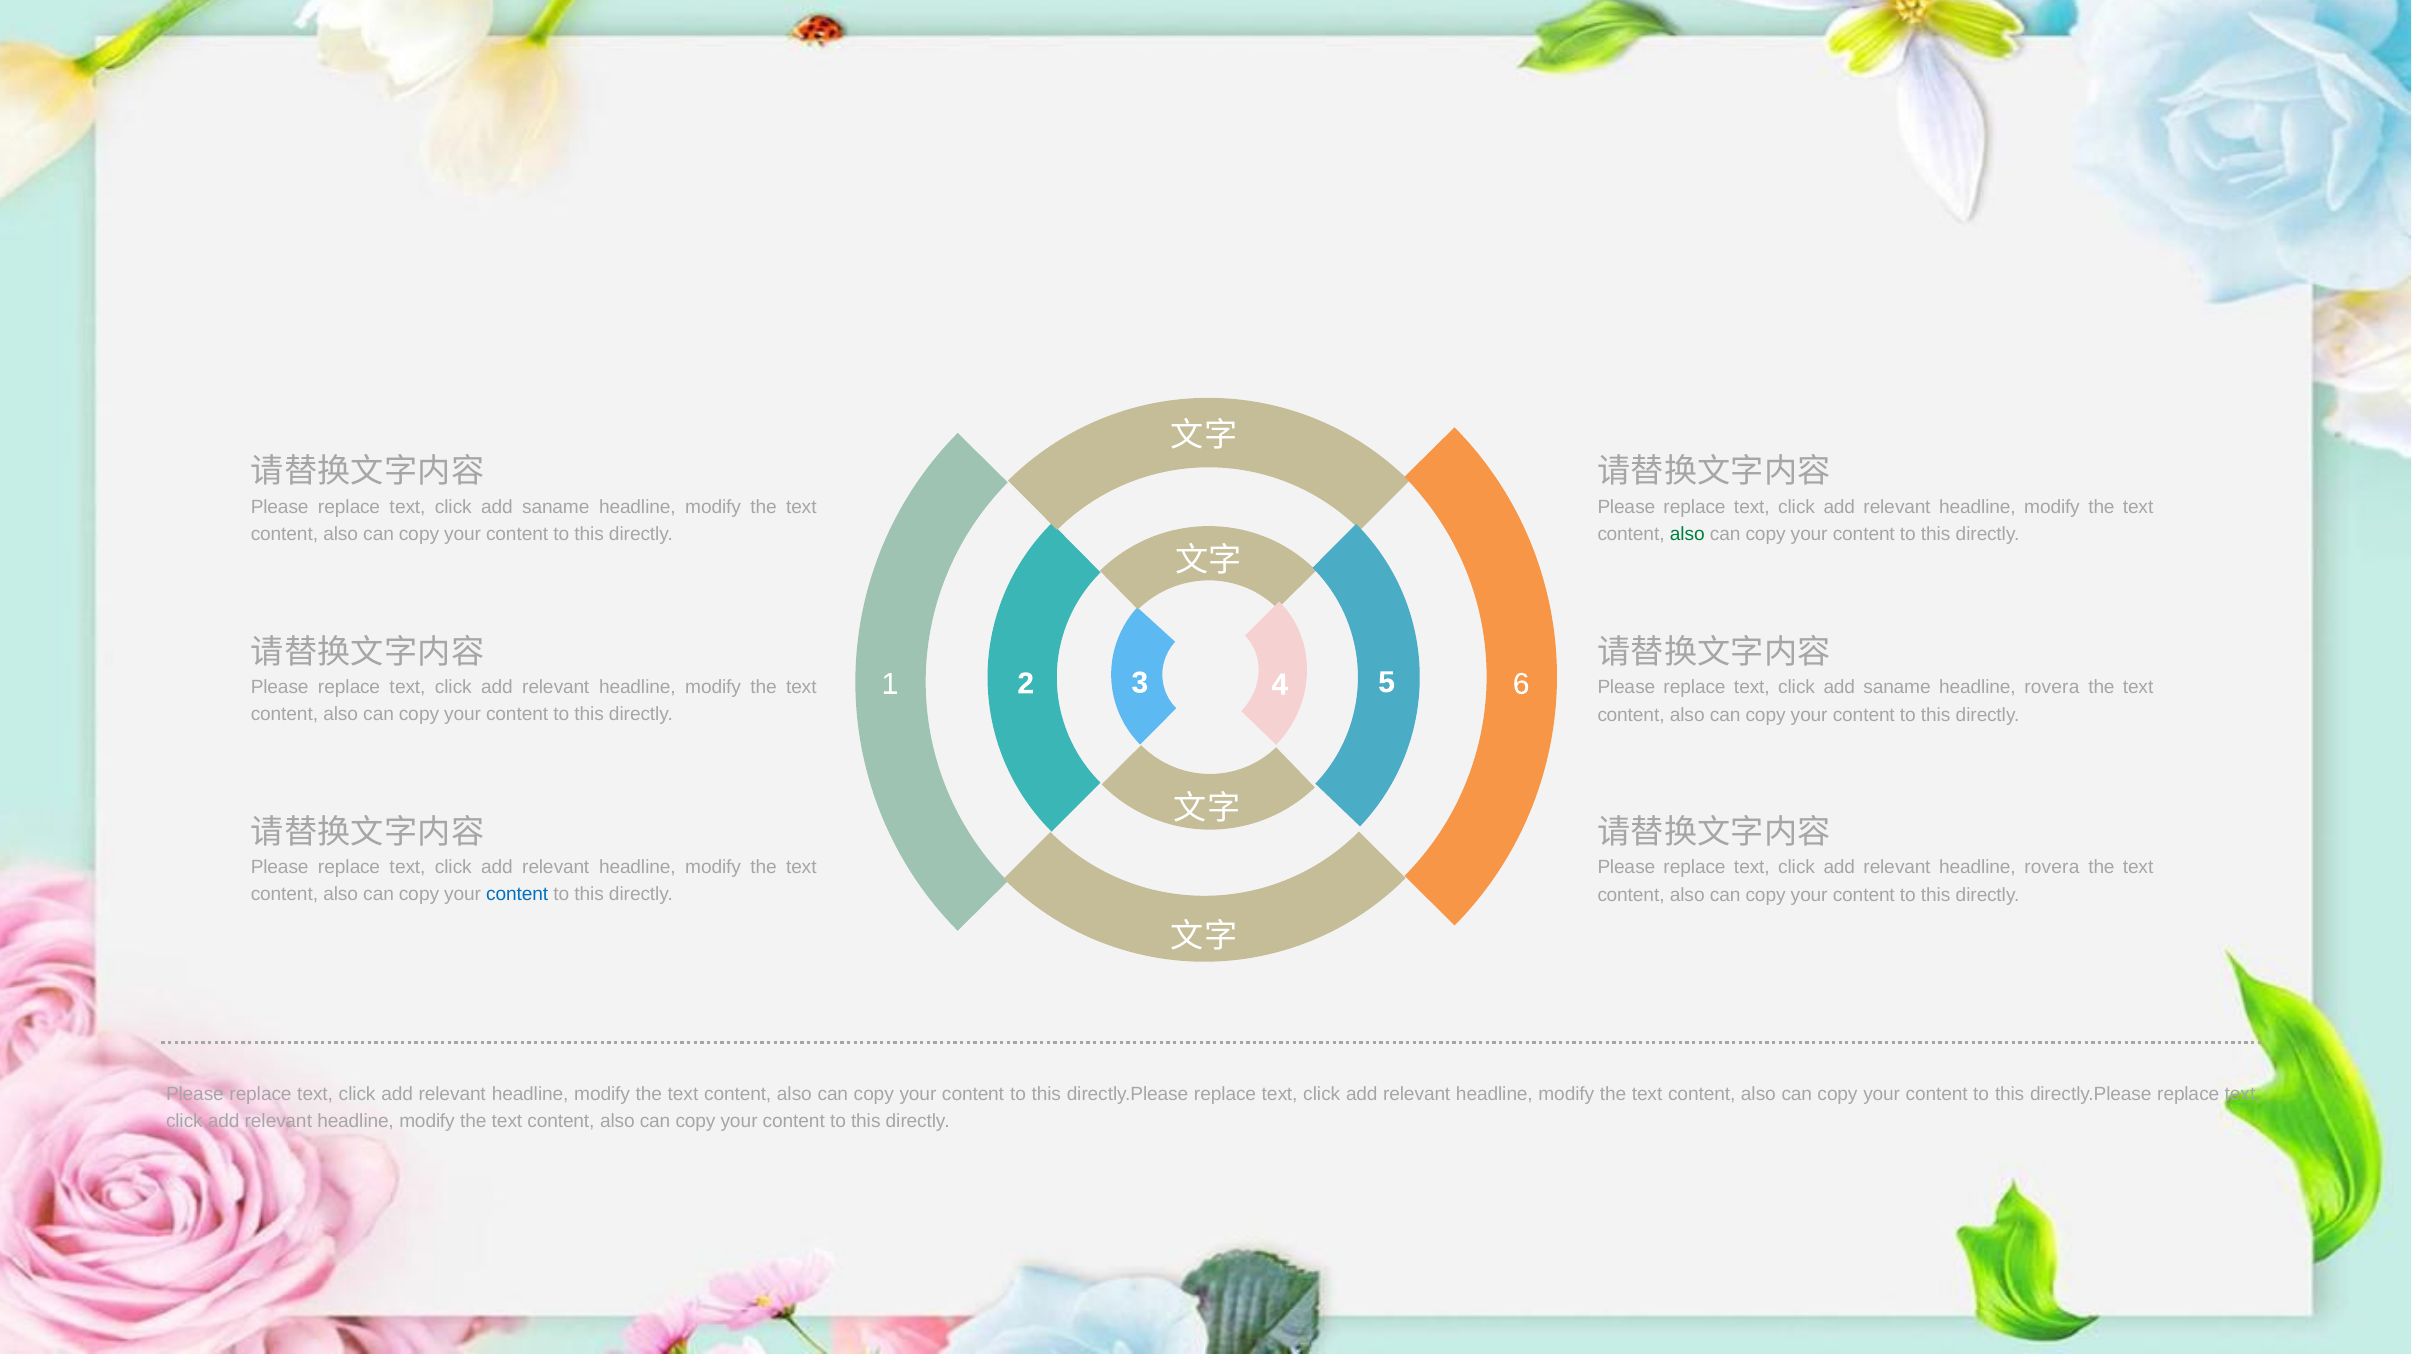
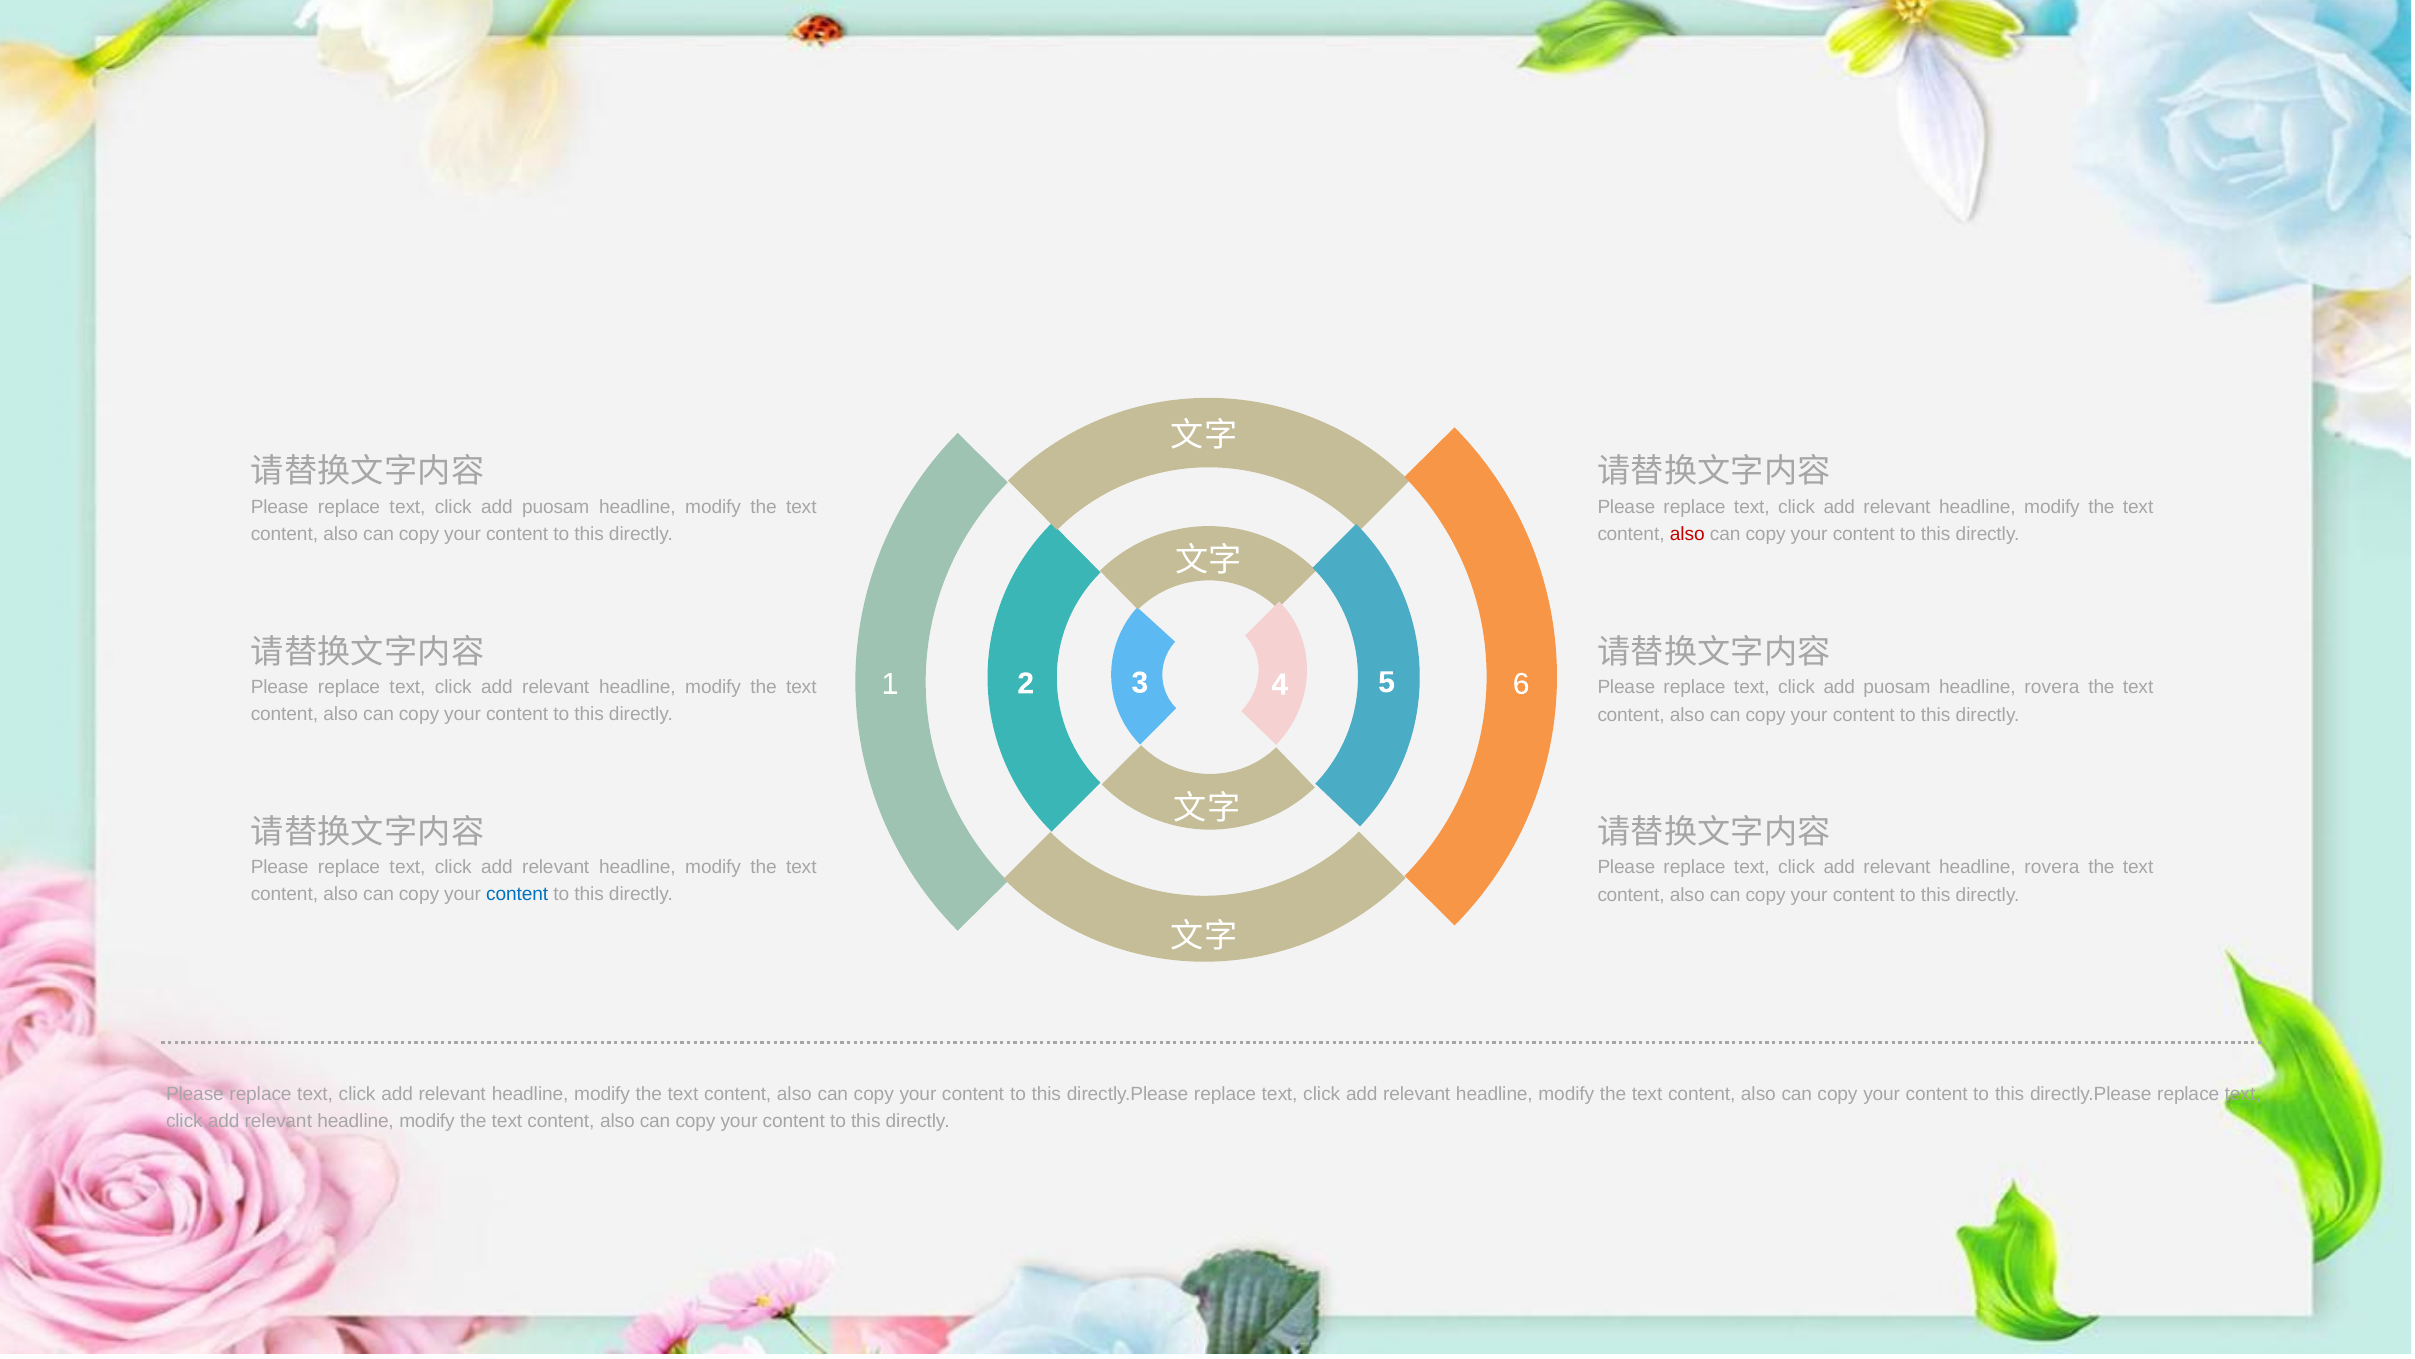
saname: saname -> puosam (556, 507)
also colour: green -> red (1687, 534)
saname: saname -> puosam (1897, 687)
